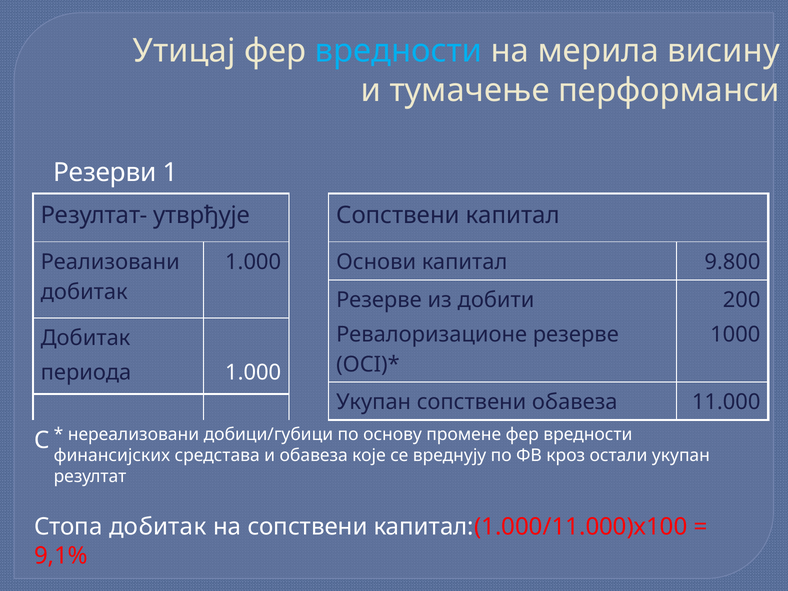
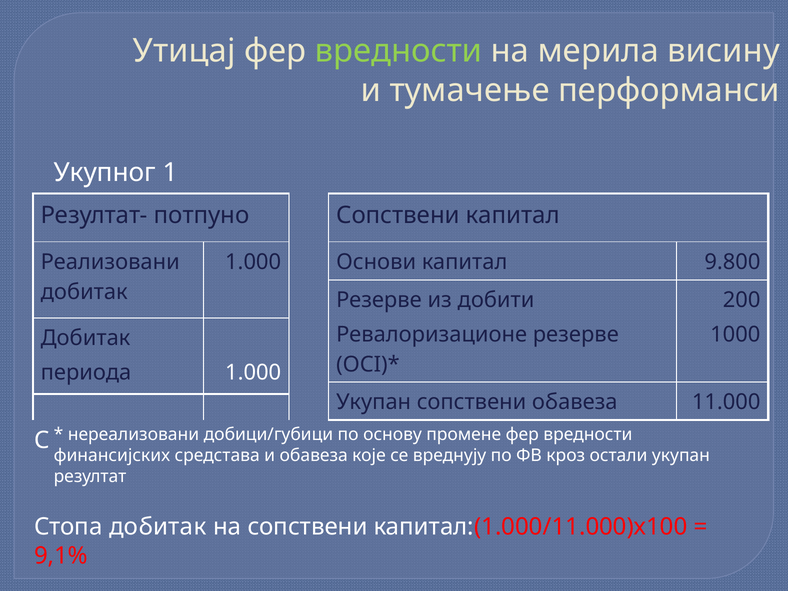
вредности colour: light blue -> light green (399, 51)
Резерви: Резерви -> Укупног (105, 173)
утврђује: утврђује -> потпуно (202, 215)
